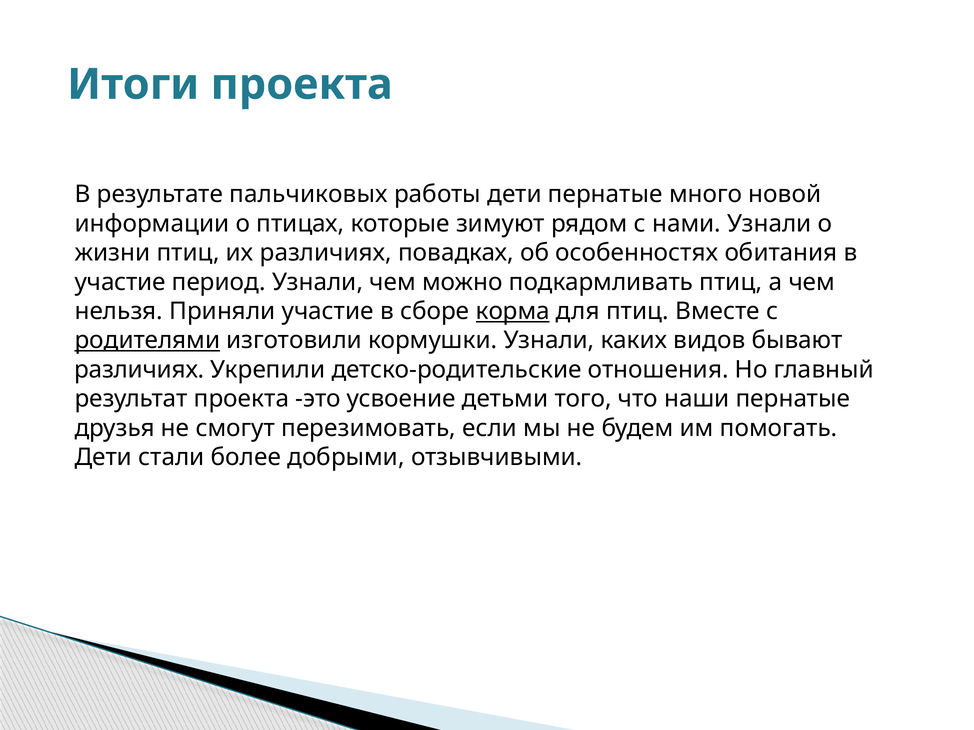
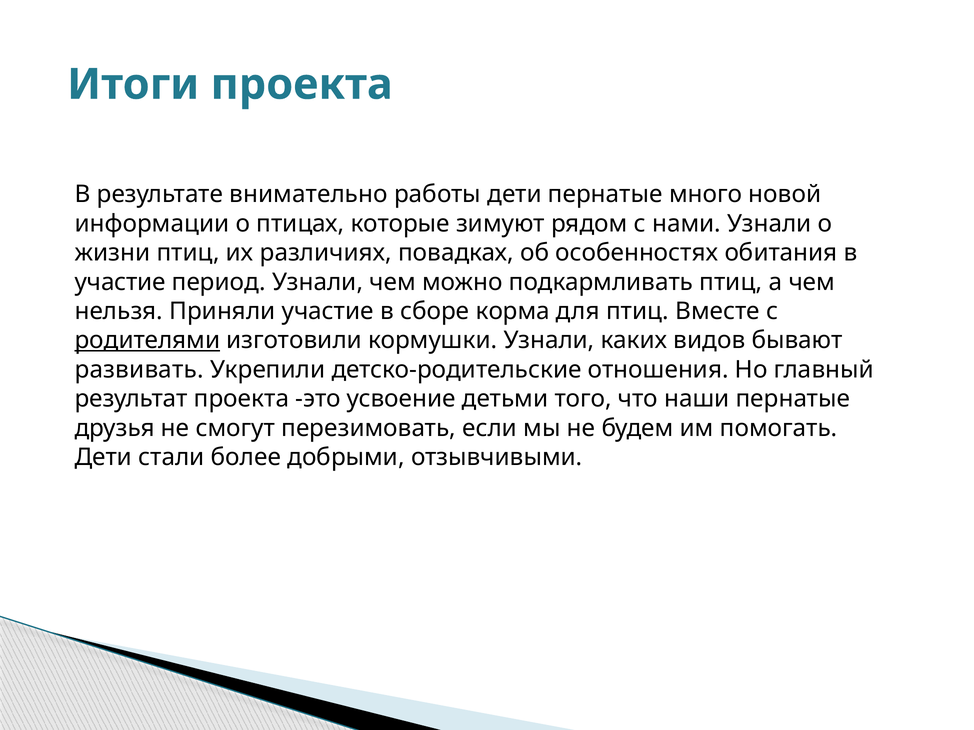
пальчиковых: пальчиковых -> внимательно (309, 195)
корма underline: present -> none (513, 311)
различиях: различиях -> развивать (139, 370)
